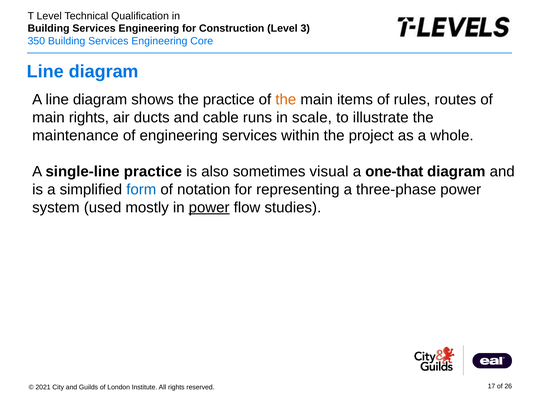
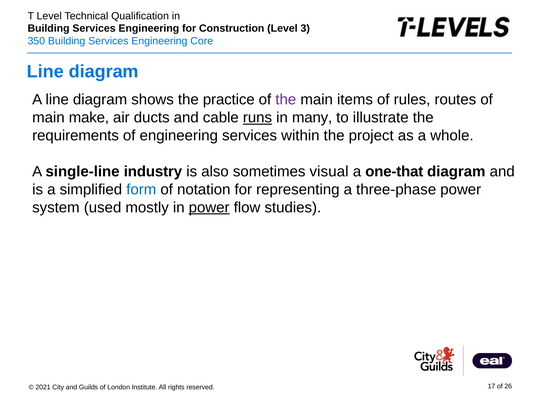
the colour: orange -> purple (286, 100)
main rights: rights -> make (89, 118)
runs underline: none -> present (257, 118)
scale: scale -> many (312, 118)
maintenance: maintenance -> requirements (76, 136)
single-line practice: practice -> industry (153, 172)
